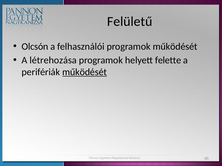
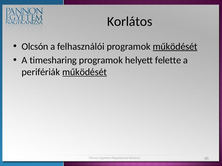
Felületű: Felületű -> Korlátos (130, 21)
működését underline: none -> present (175, 47)
létrehozása: létrehozása -> timesharing (53, 60)
